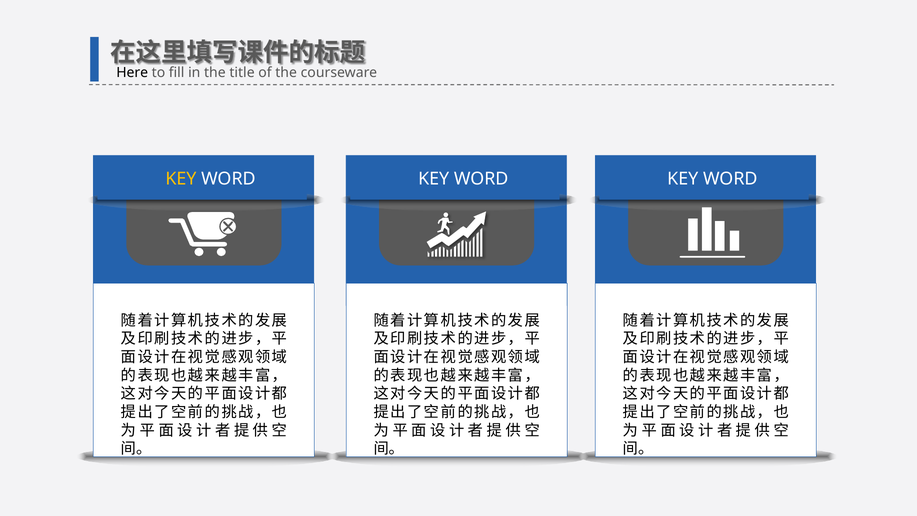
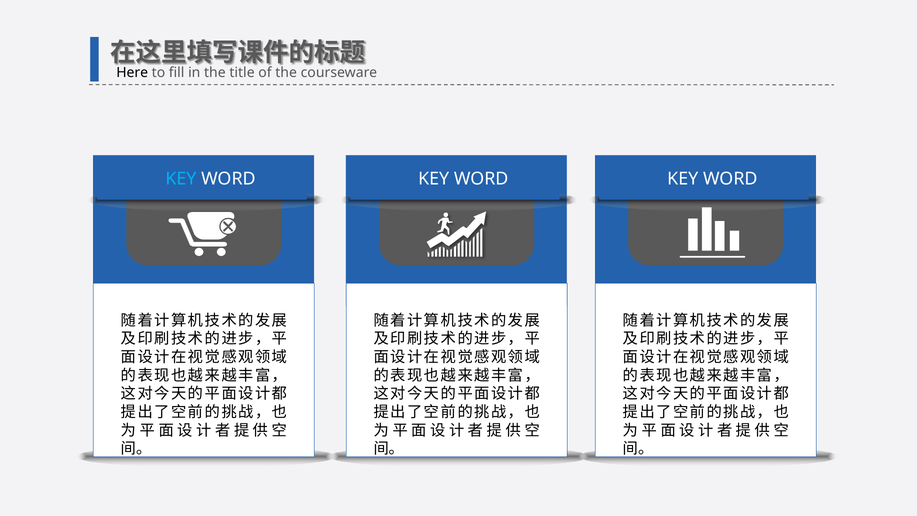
KEY colour: yellow -> light blue (181, 179)
